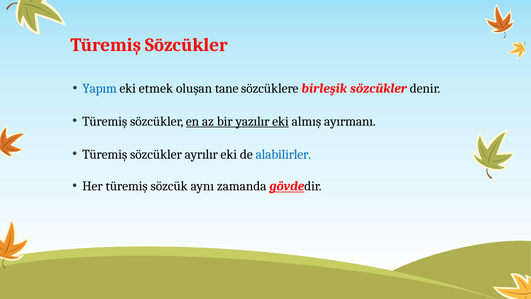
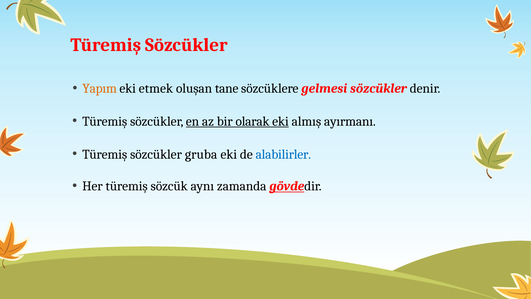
Yapım colour: blue -> orange (100, 88)
birleşik: birleşik -> gelmesi (324, 88)
yazılır: yazılır -> olarak (253, 121)
ayrılır: ayrılır -> gruba (201, 154)
